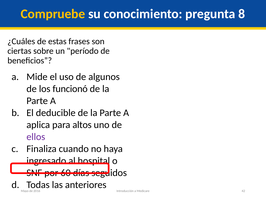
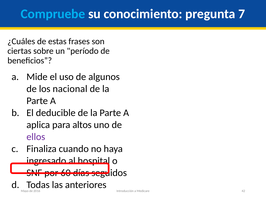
Compruebe colour: yellow -> light blue (53, 14)
8: 8 -> 7 (242, 14)
funcionó: funcionó -> nacional (70, 89)
